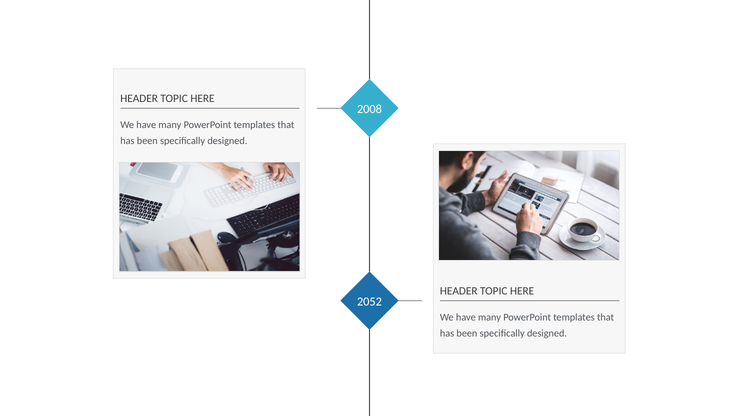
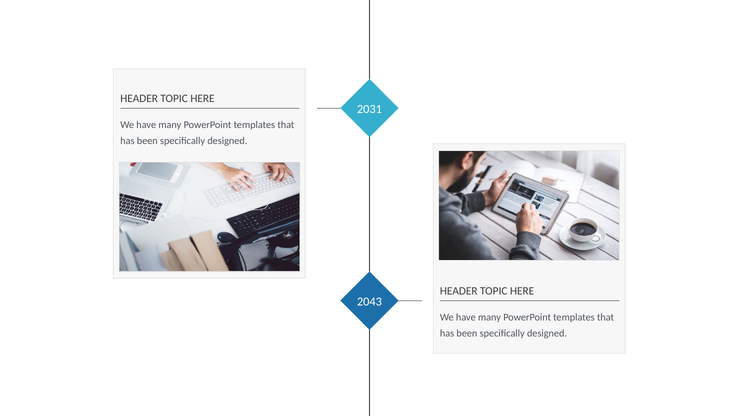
2008: 2008 -> 2031 (369, 109)
2052: 2052 -> 2043 (369, 301)
